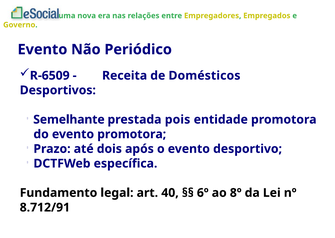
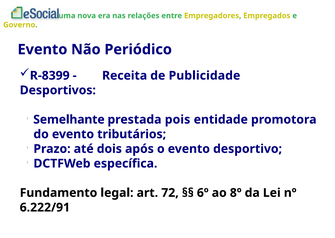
R-6509: R-6509 -> R-8399 (50, 76)
Domésticos: Domésticos -> Publicidade (204, 76)
evento promotora: promotora -> tributários (132, 134)
40: 40 -> 72 (170, 193)
8.712/91: 8.712/91 -> 6.222/91 (45, 207)
